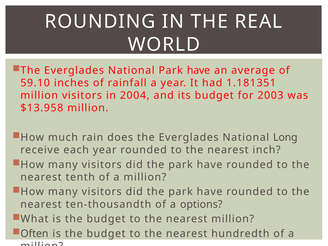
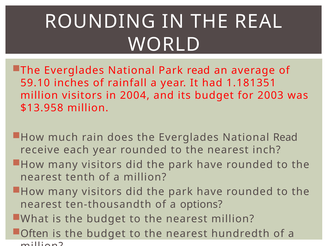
National Park have: have -> read (198, 70)
National Long: Long -> Read (285, 137)
